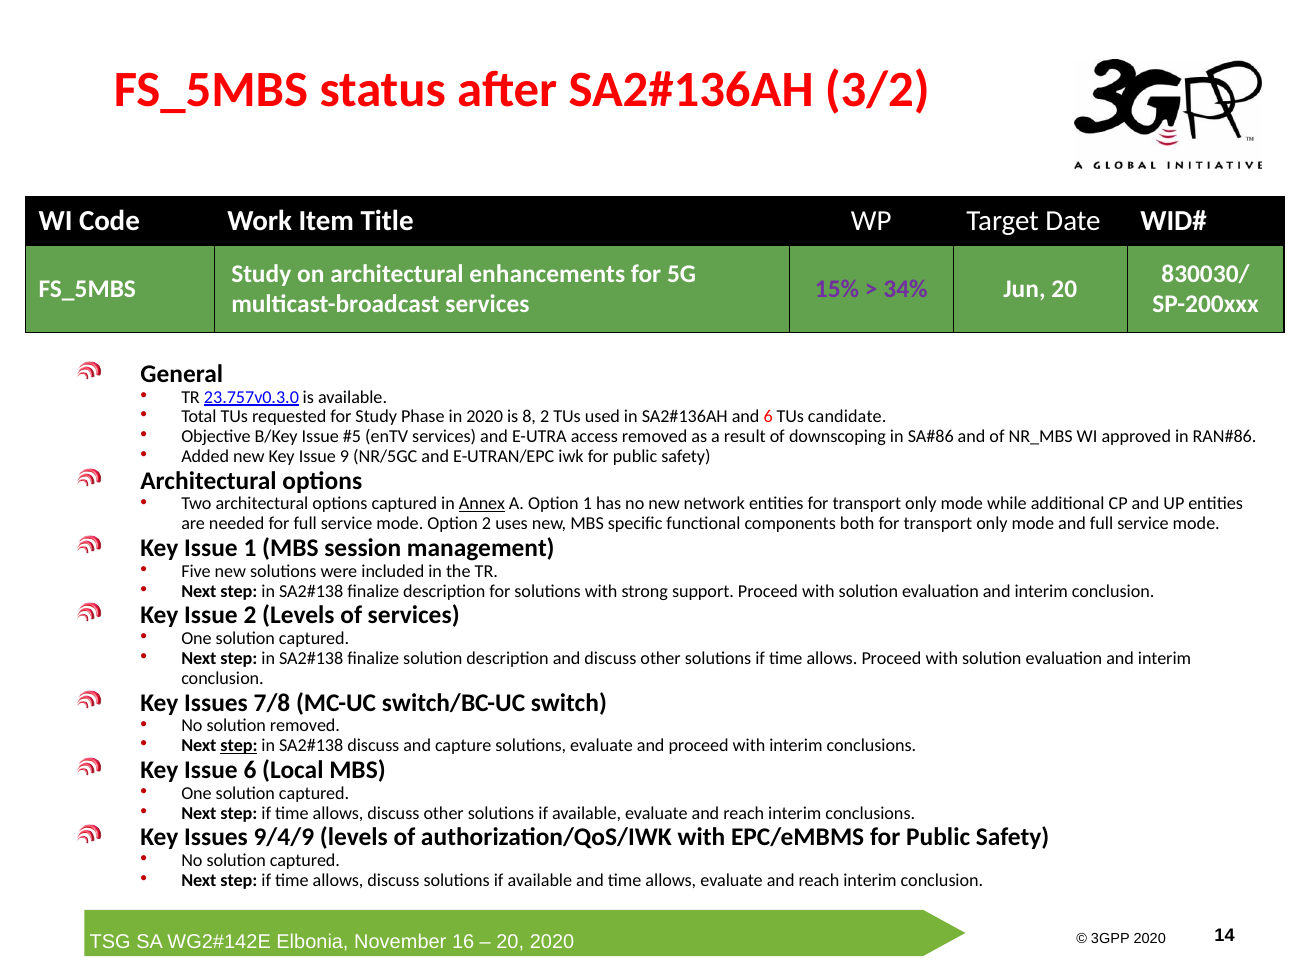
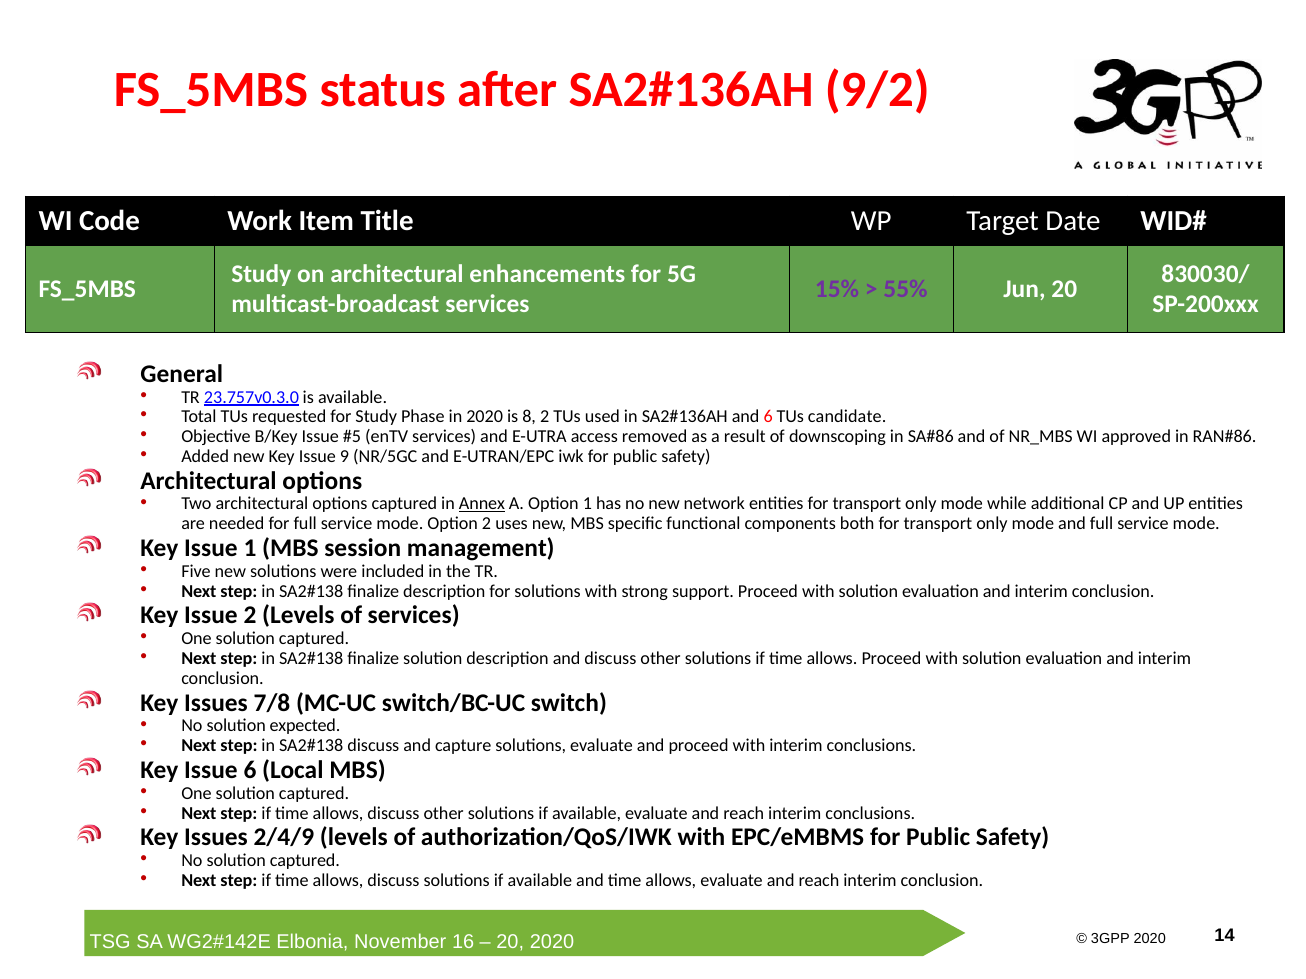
3/2: 3/2 -> 9/2 (877, 89)
34%: 34% -> 55% (906, 289)
solution removed: removed -> expected (305, 726)
step underline: present -> none (239, 746)
9/4/9: 9/4/9 -> 2/4/9 (284, 838)
